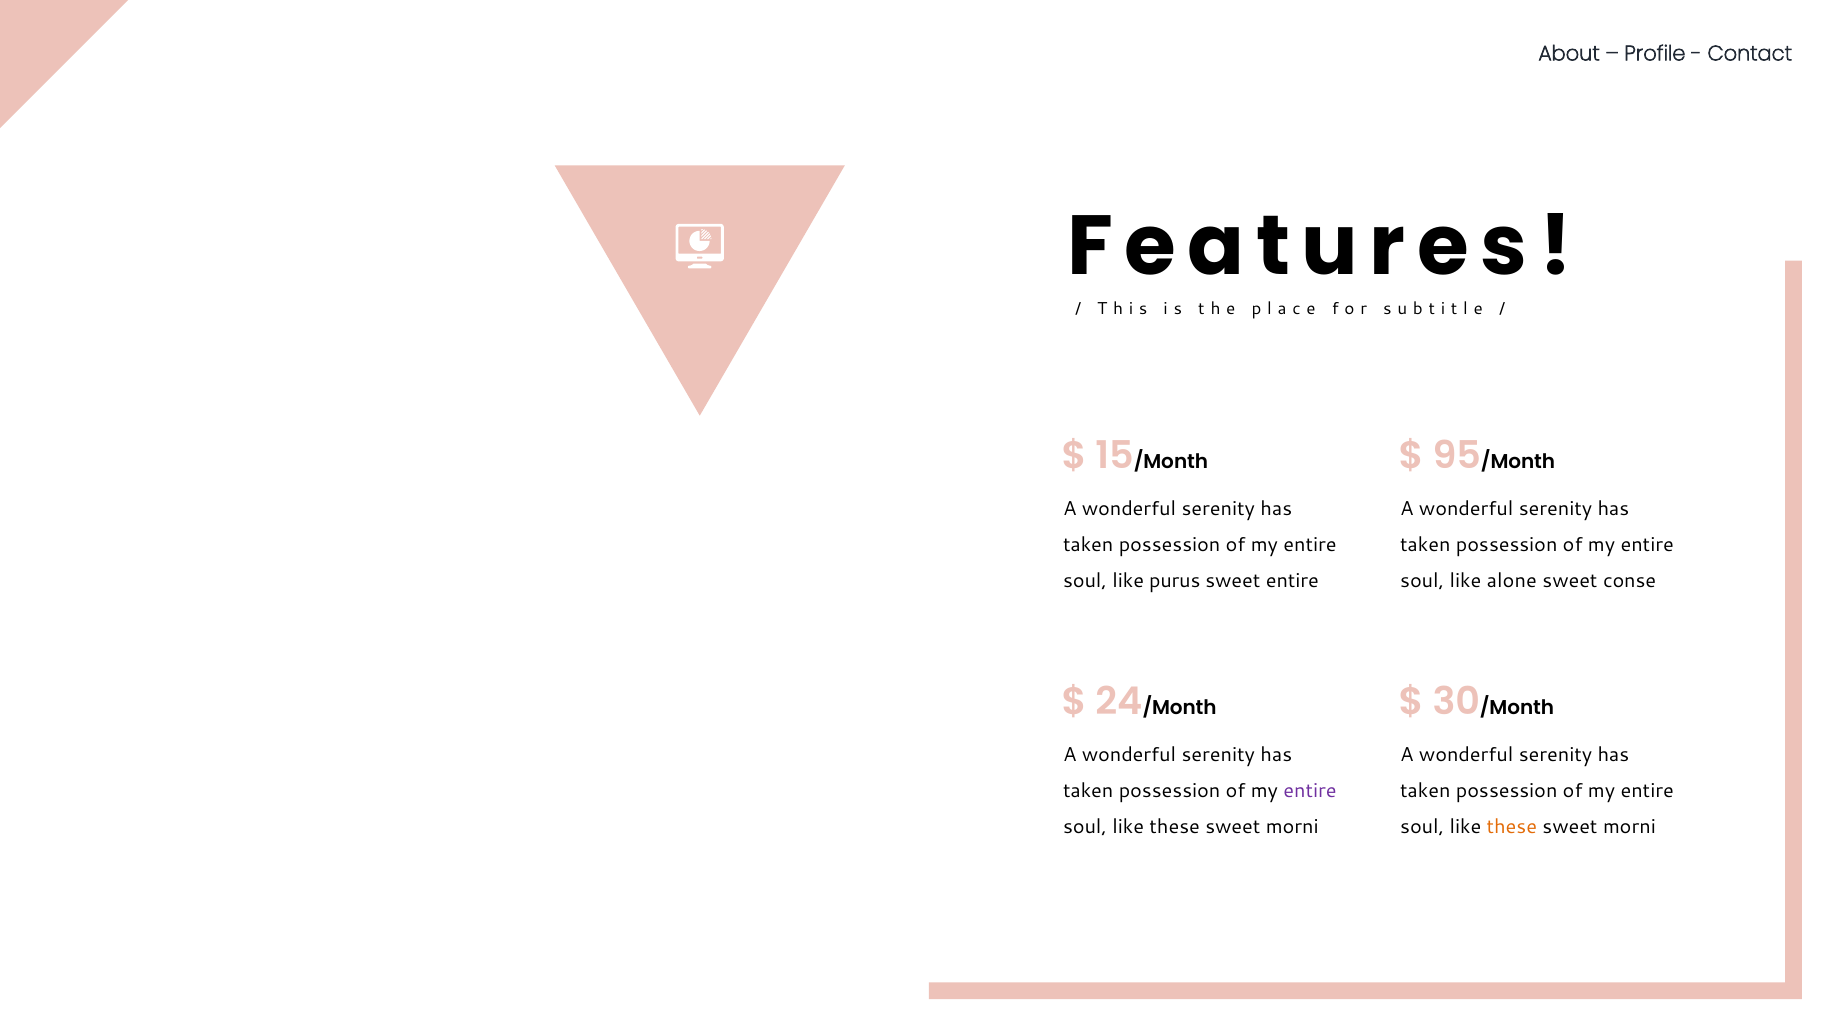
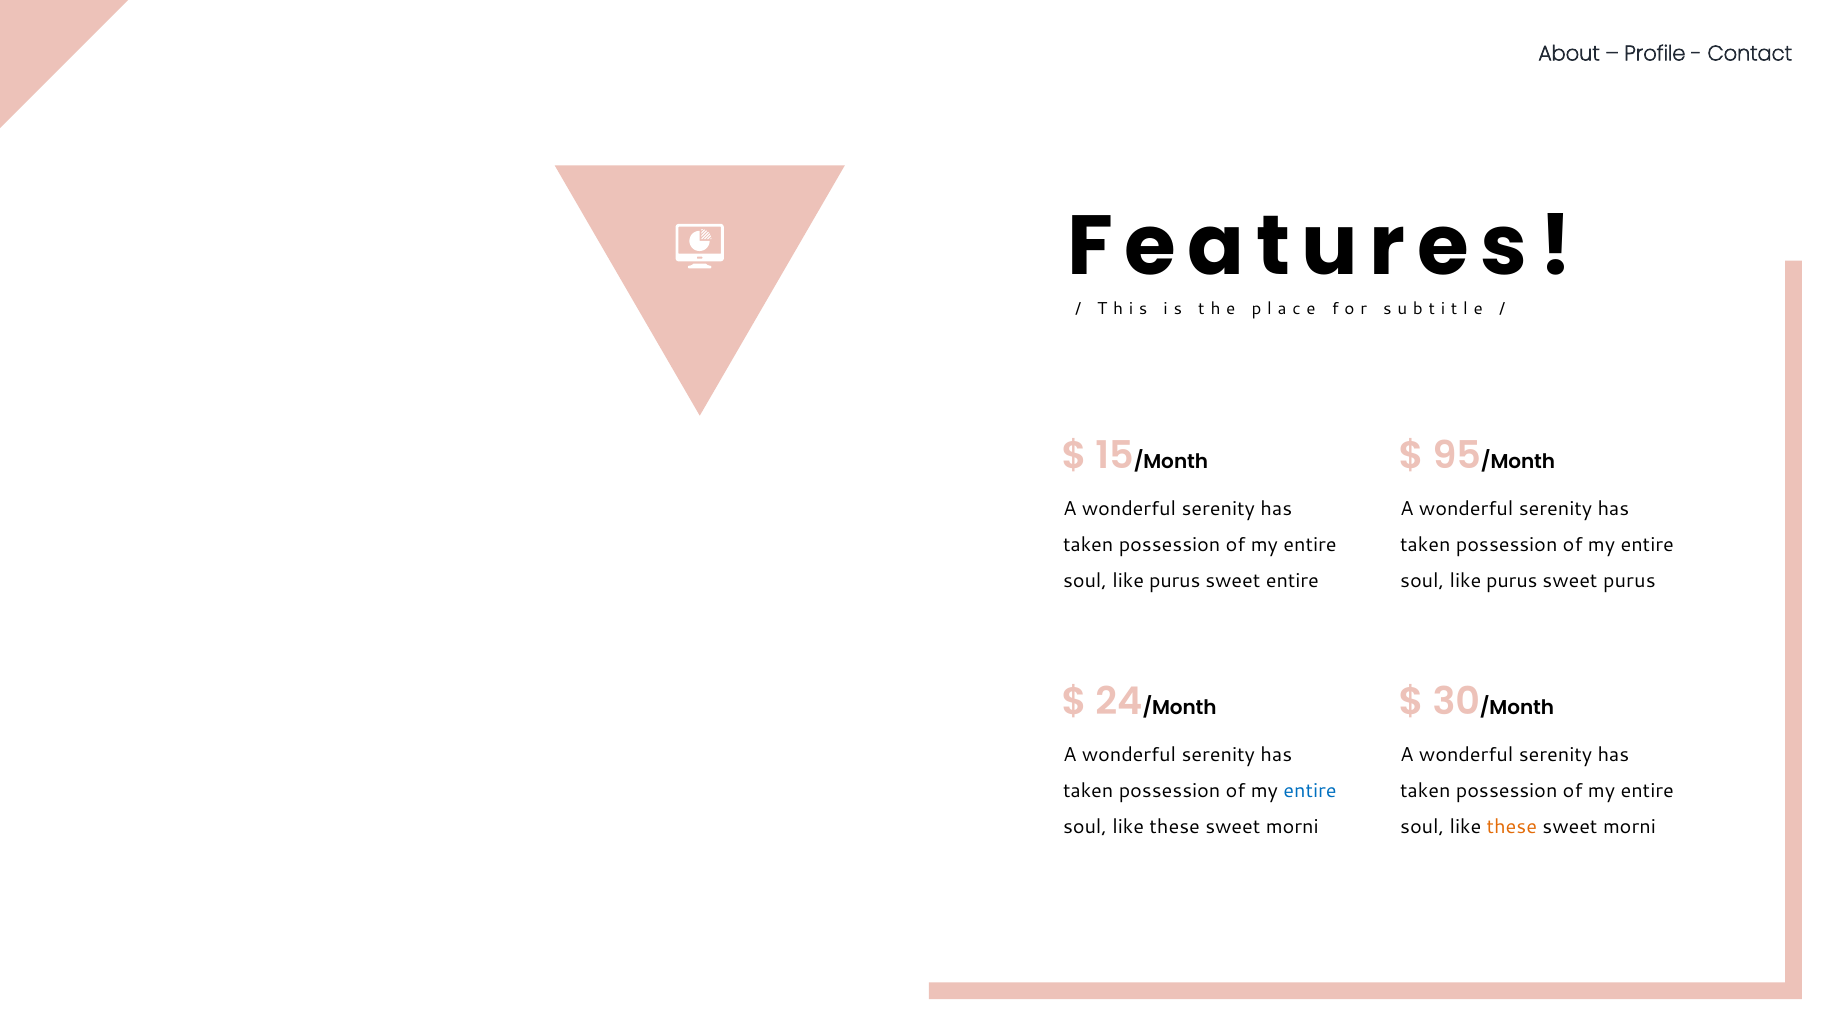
alone: alone -> purus (1512, 581)
sweet conse: conse -> purus (1629, 581)
entire colour: purple -> blue (1310, 790)
